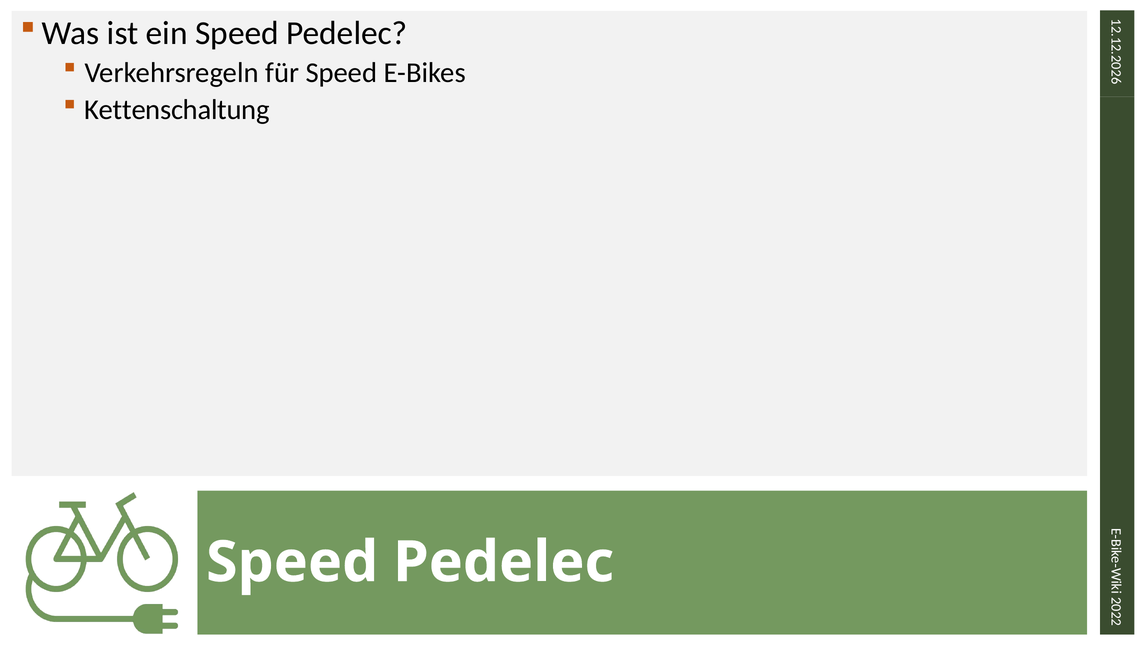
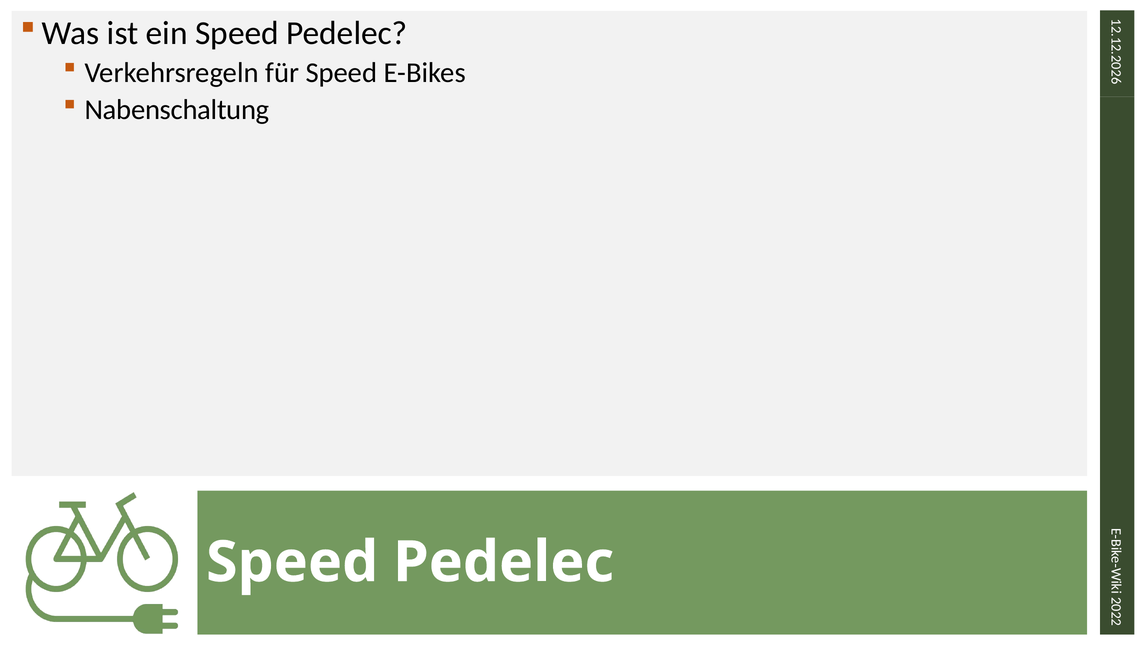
Kettenschaltung: Kettenschaltung -> Nabenschaltung (177, 109)
